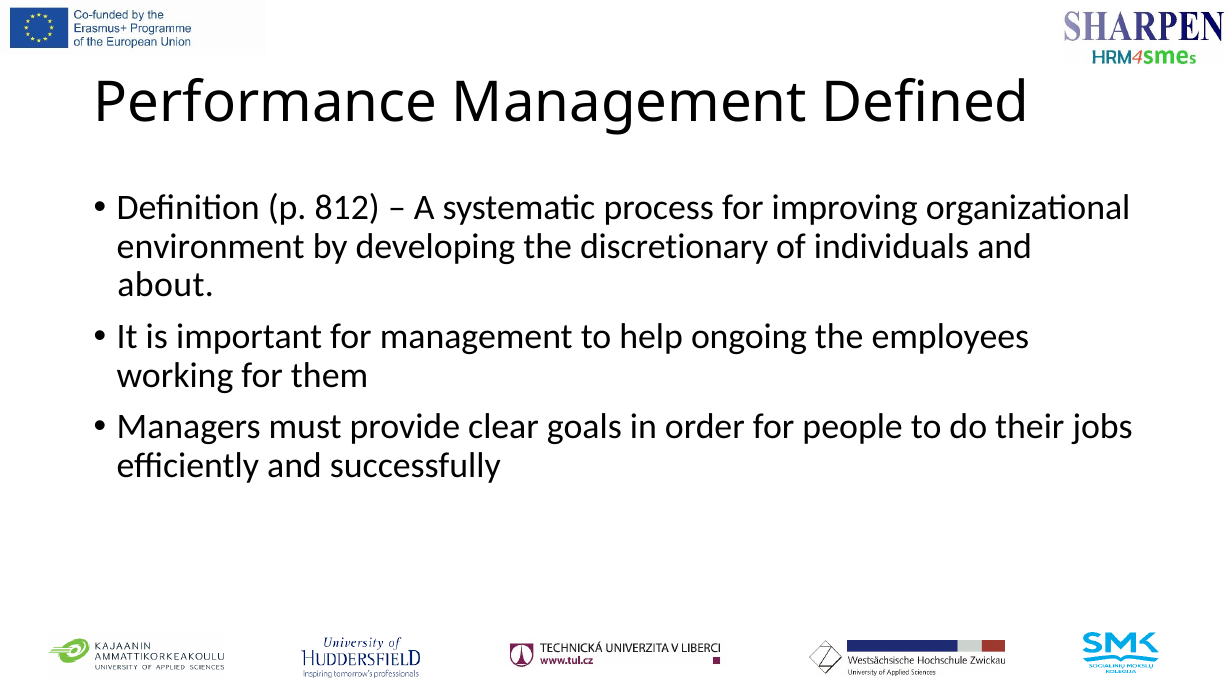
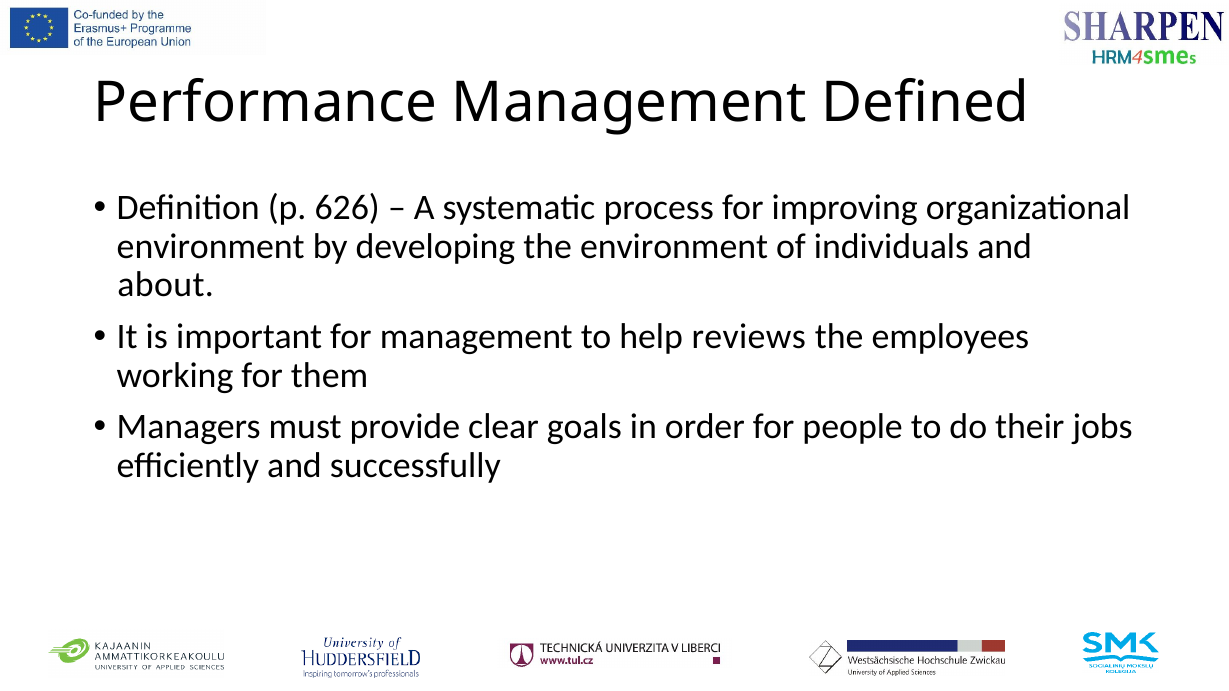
812: 812 -> 626 (347, 208)
the discretionary: discretionary -> environment (674, 247)
ongoing: ongoing -> reviews (749, 337)
